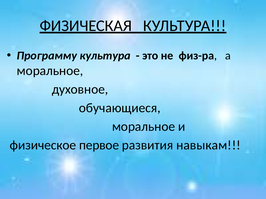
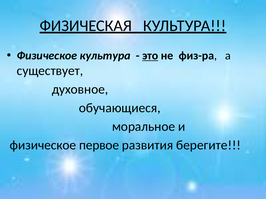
Программу: Программу -> Физическое (47, 56)
это underline: none -> present (150, 56)
моральное: моральное -> существует (50, 71)
навыкам: навыкам -> берегите (208, 145)
